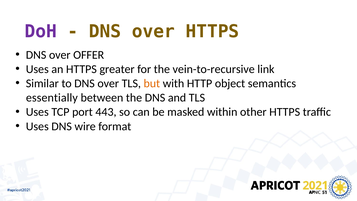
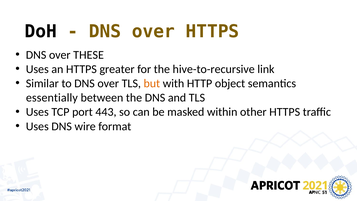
DoH colour: purple -> black (41, 32)
OFFER: OFFER -> THESE (89, 55)
vein-to-recursive: vein-to-recursive -> hive-to-recursive (214, 69)
